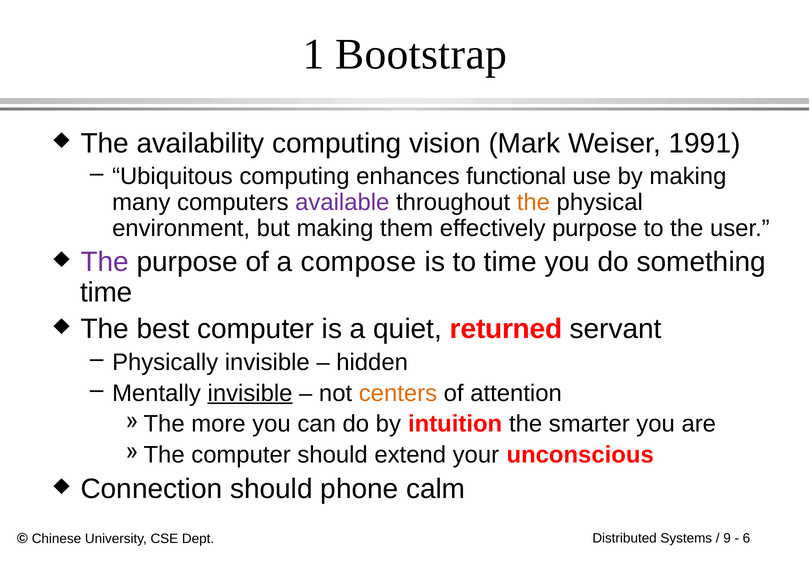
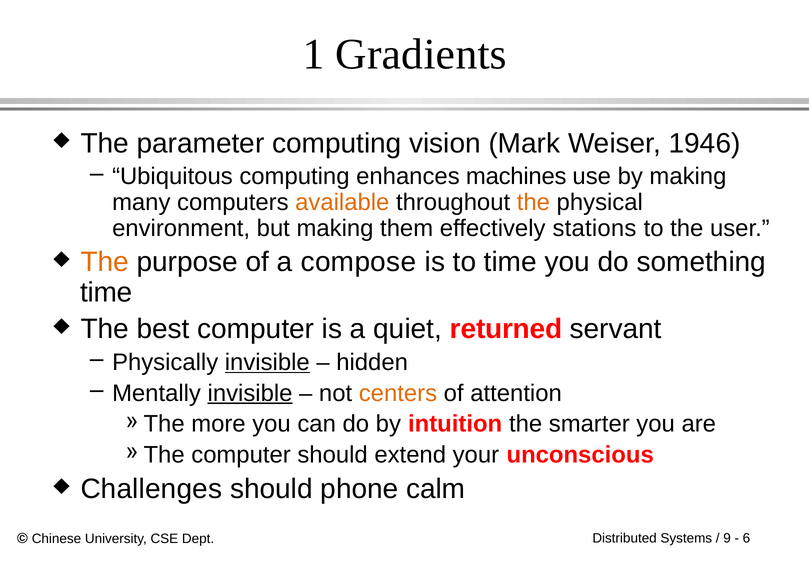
Bootstrap: Bootstrap -> Gradients (421, 54)
availability: availability -> parameter (201, 143)
1991: 1991 -> 1946 (705, 143)
functional: functional -> machines (516, 176)
available colour: purple -> orange (342, 202)
effectively purpose: purpose -> stations (594, 228)
The colour: purple -> orange (105, 262)
invisible underline: none -> present (267, 362)
Connection: Connection -> Challenges (151, 489)
